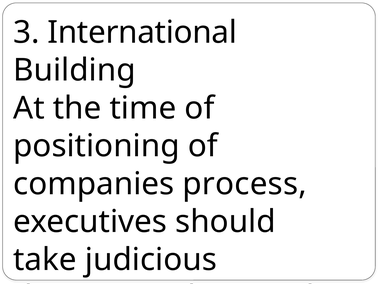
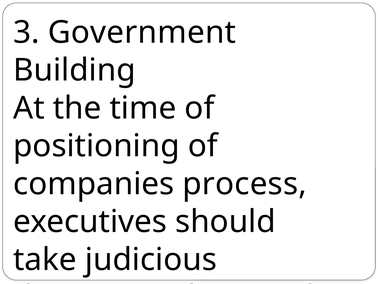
International: International -> Government (142, 32)
